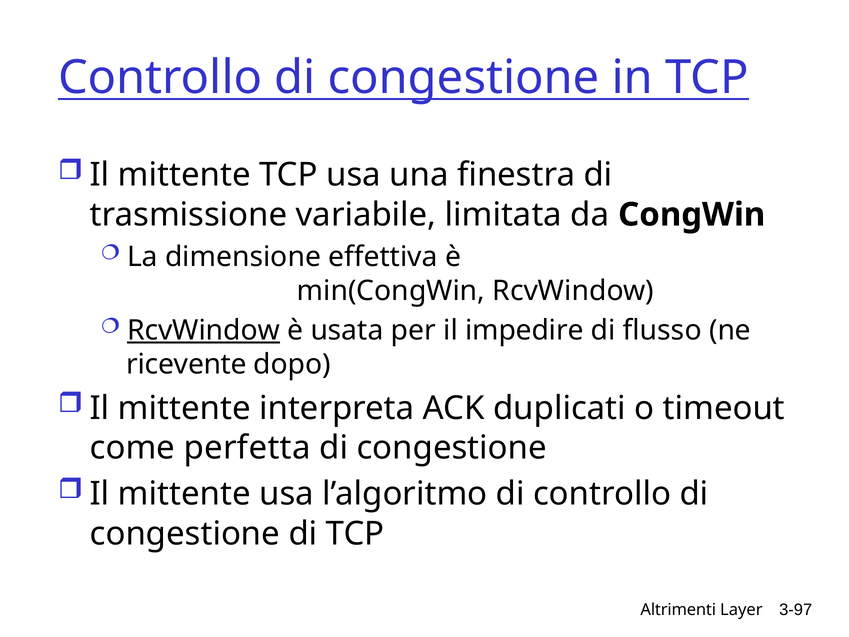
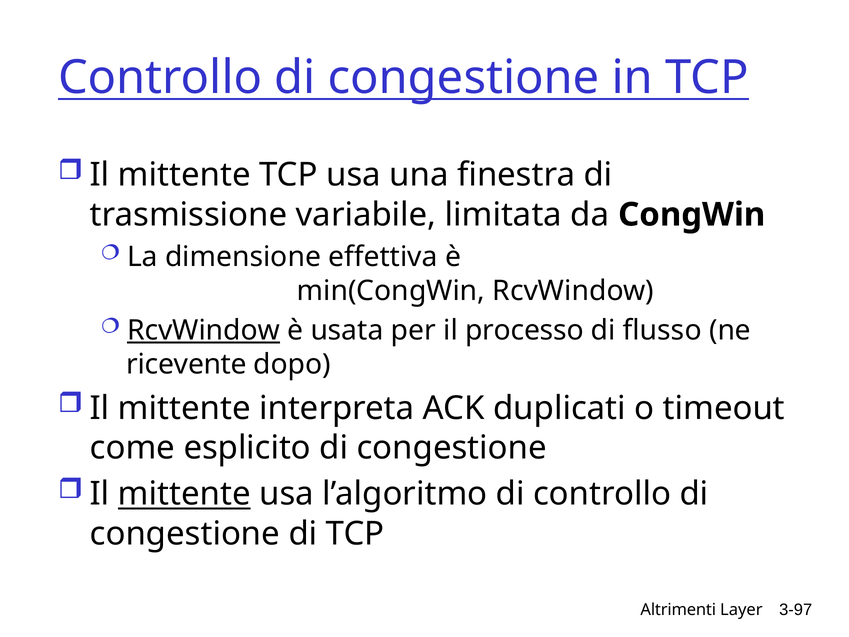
impedire: impedire -> processo (524, 330)
perfetta: perfetta -> esplicito (247, 448)
mittente underline: none -> present (184, 494)
